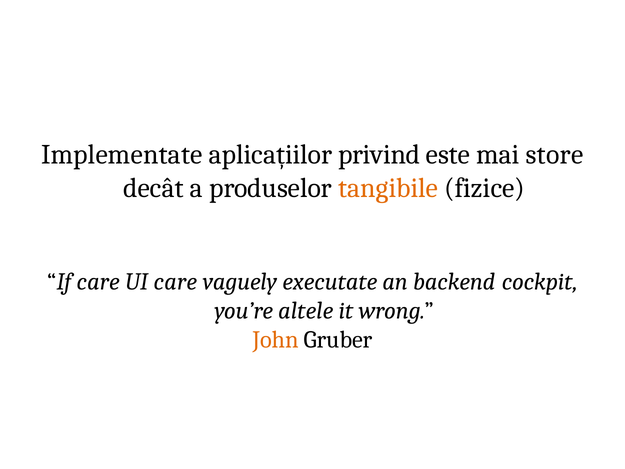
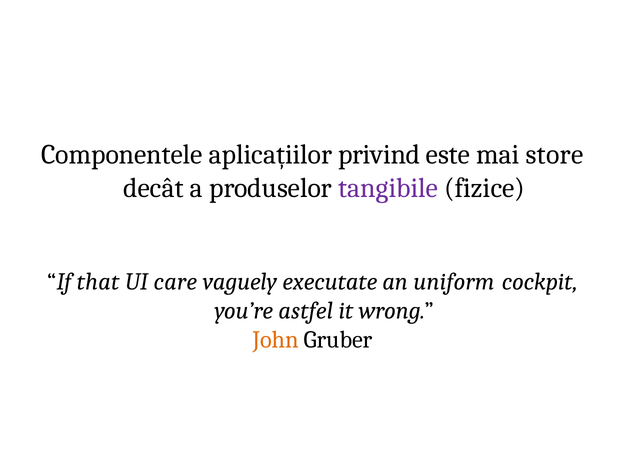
Implementate: Implementate -> Componentele (122, 154)
tangibile colour: orange -> purple (388, 188)
If care: care -> that (98, 281)
backend: backend -> uniform (454, 281)
altele: altele -> astfel (306, 311)
